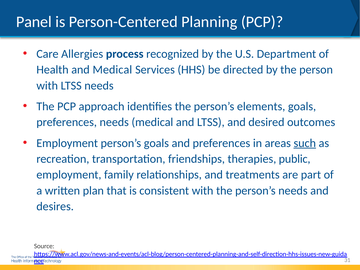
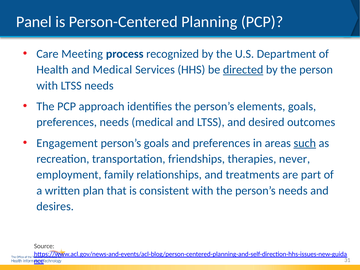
Allergies: Allergies -> Meeting (82, 54)
directed underline: none -> present (243, 70)
Employment: Employment -> Engagement (67, 143)
public: public -> never (295, 159)
